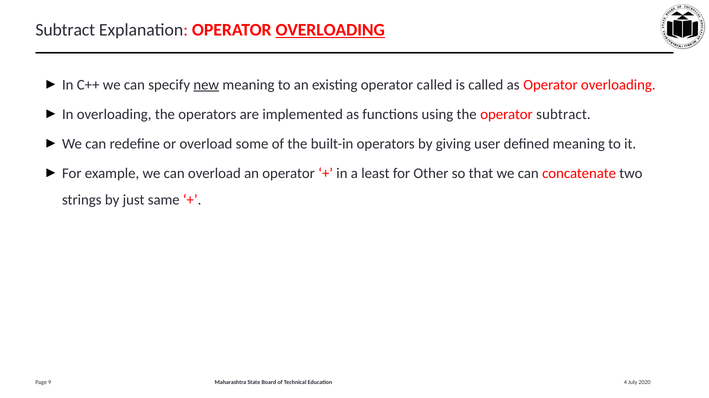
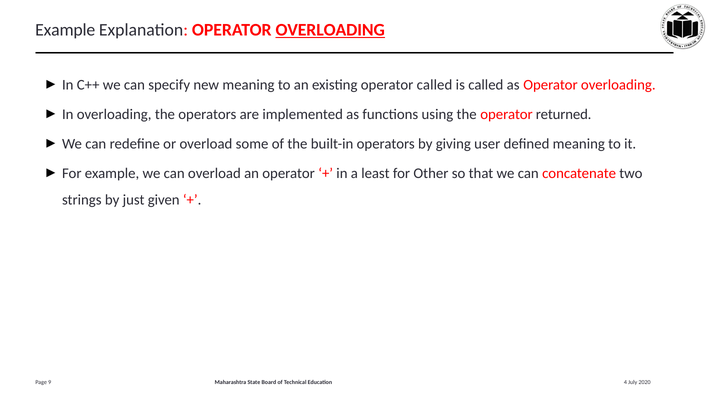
Subtract: Subtract -> Example (65, 30)
new underline: present -> none (206, 85)
operator subtract: subtract -> returned (564, 114)
same: same -> given (164, 200)
